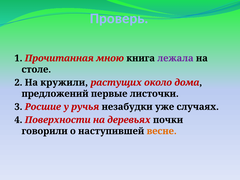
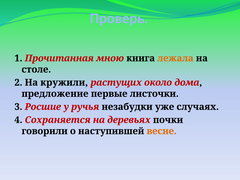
лежала colour: purple -> orange (175, 58)
предложений: предложений -> предложение (55, 94)
Поверхности: Поверхности -> Сохраняется (58, 120)
